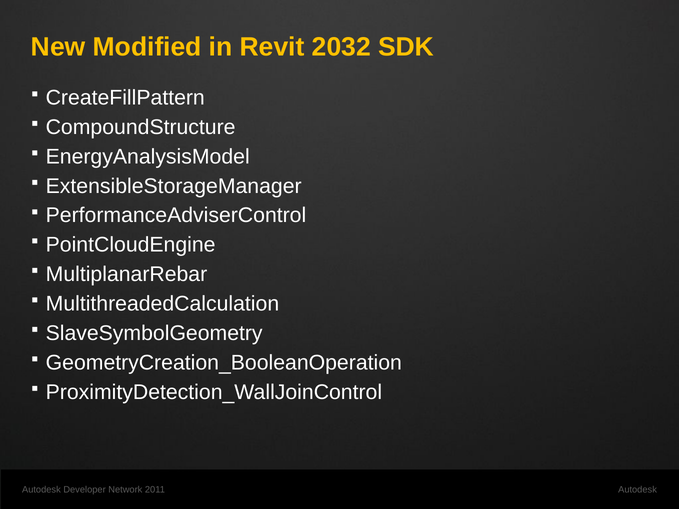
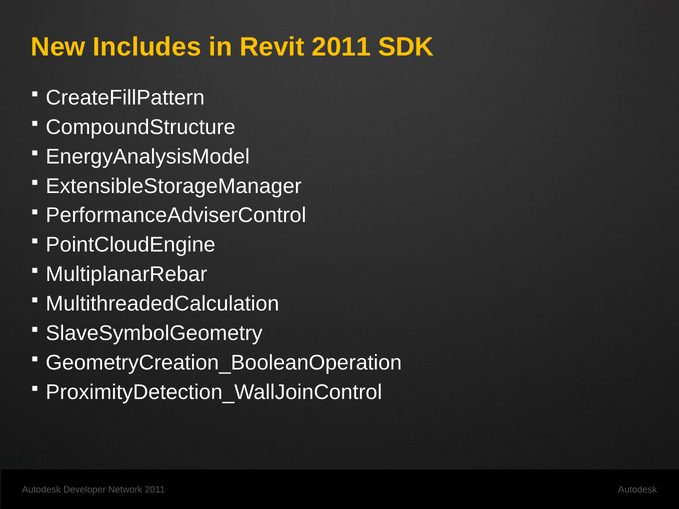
Modified: Modified -> Includes (147, 47)
Revit 2032: 2032 -> 2011 (341, 47)
